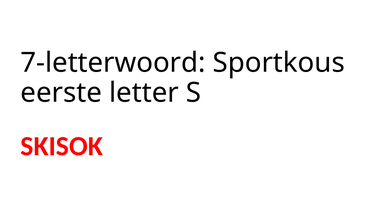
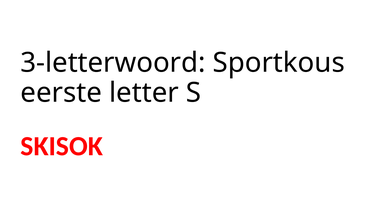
7-letterwoord: 7-letterwoord -> 3-letterwoord (113, 63)
